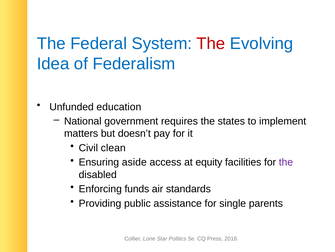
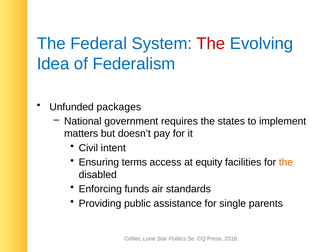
education: education -> packages (119, 107)
clean: clean -> intent (113, 148)
aside: aside -> terms (134, 162)
the colour: purple -> orange (286, 162)
